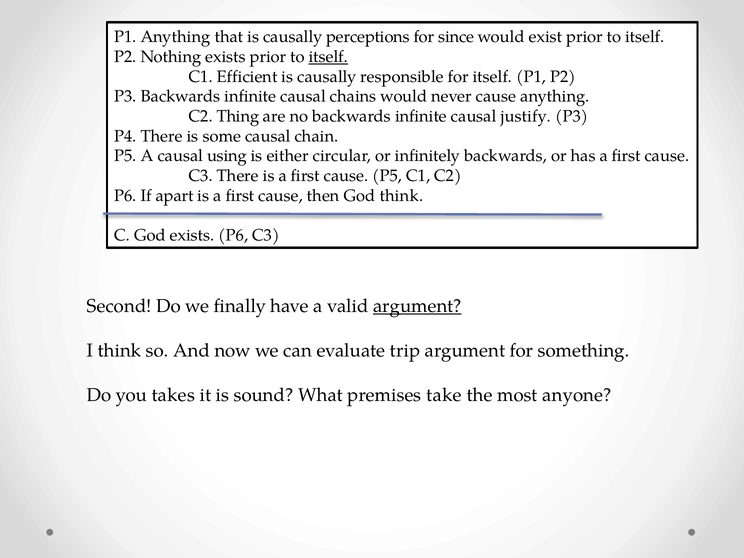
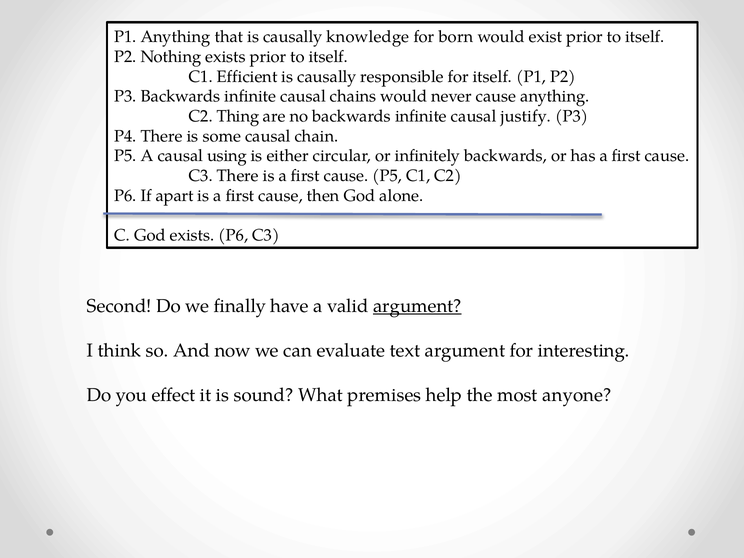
perceptions: perceptions -> knowledge (368, 37)
since: since -> born (456, 37)
itself underline: present -> none (328, 57)
God think: think -> alone (401, 196)
trip: trip -> text (405, 351)
something: something -> interesting (584, 351)
takes: takes -> effect (173, 395)
take: take -> help (444, 395)
